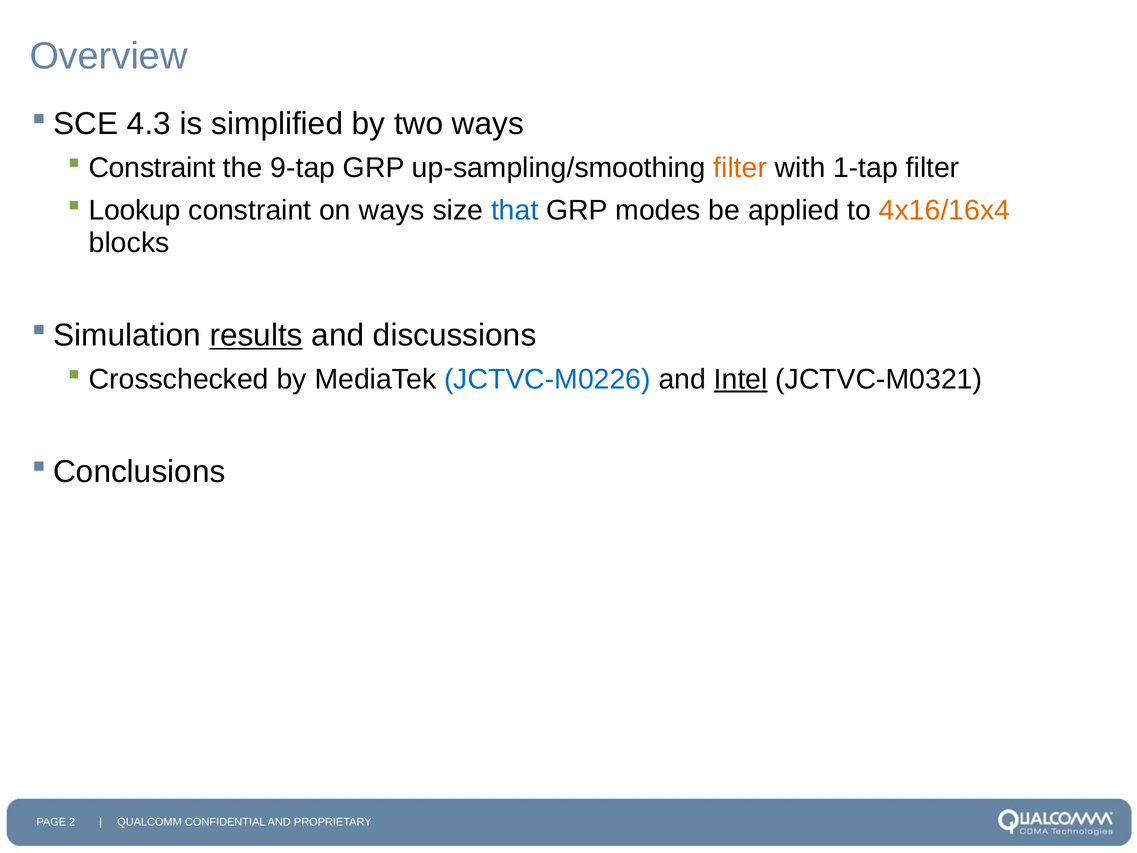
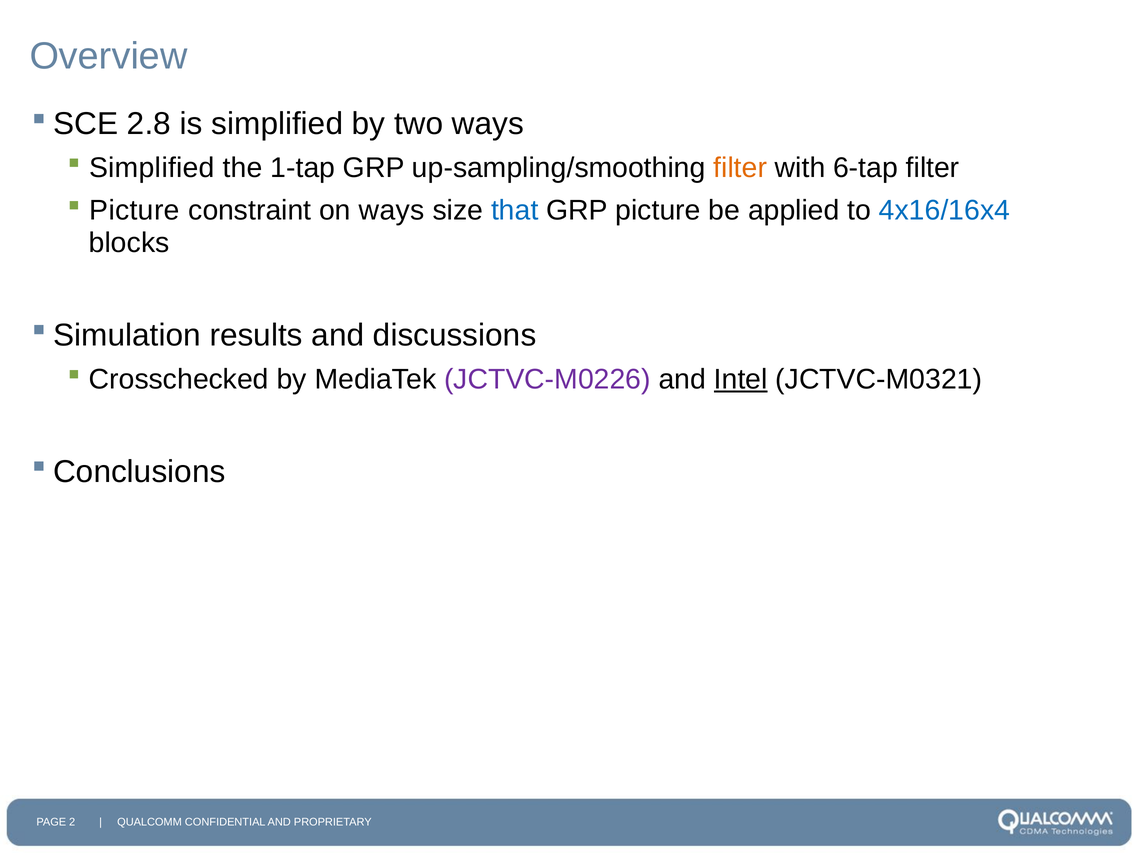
4.3: 4.3 -> 2.8 (149, 124)
Constraint: Constraint -> Simplified (152, 168)
9-tap: 9-tap -> 1-tap (303, 168)
1-tap: 1-tap -> 6-tap (866, 168)
Lookup: Lookup -> Picture (135, 210)
GRP modes: modes -> picture (658, 210)
4x16/16x4 colour: orange -> blue (945, 210)
results underline: present -> none (256, 335)
JCTVC-M0226 colour: blue -> purple (547, 379)
